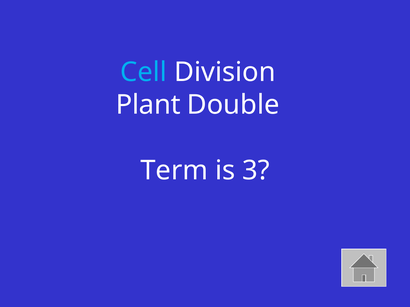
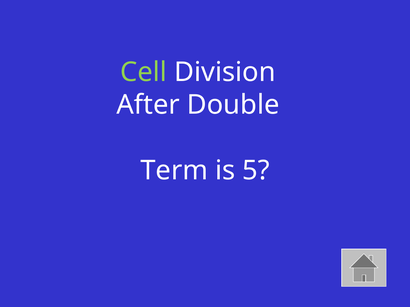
Cell colour: light blue -> light green (144, 72)
Plant: Plant -> After (148, 105)
3: 3 -> 5 (256, 171)
